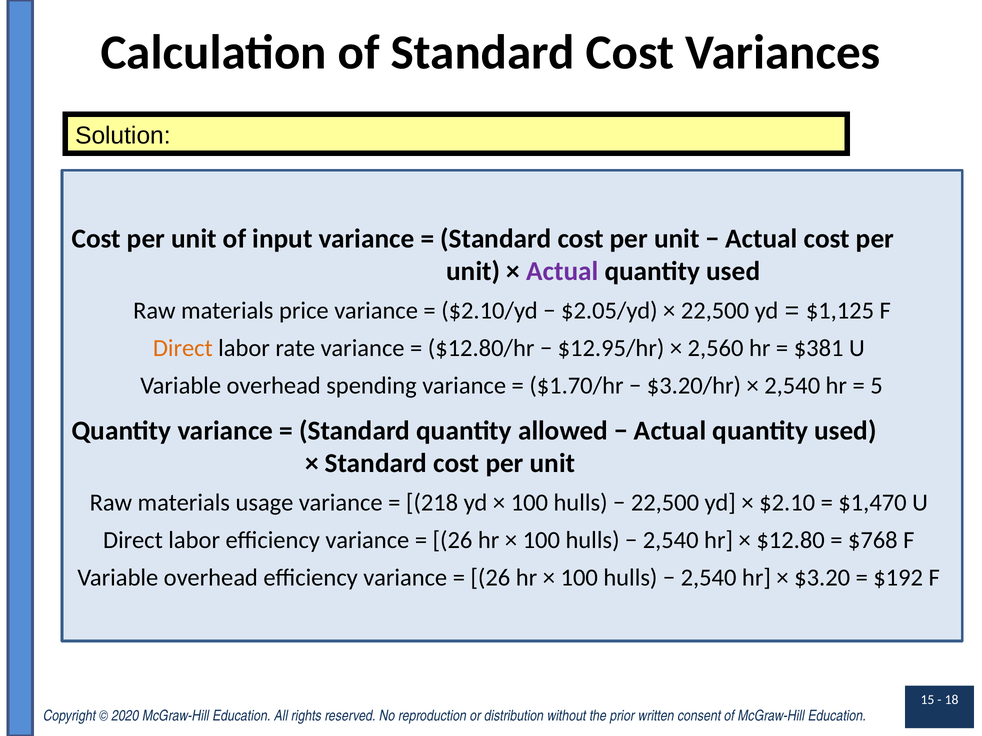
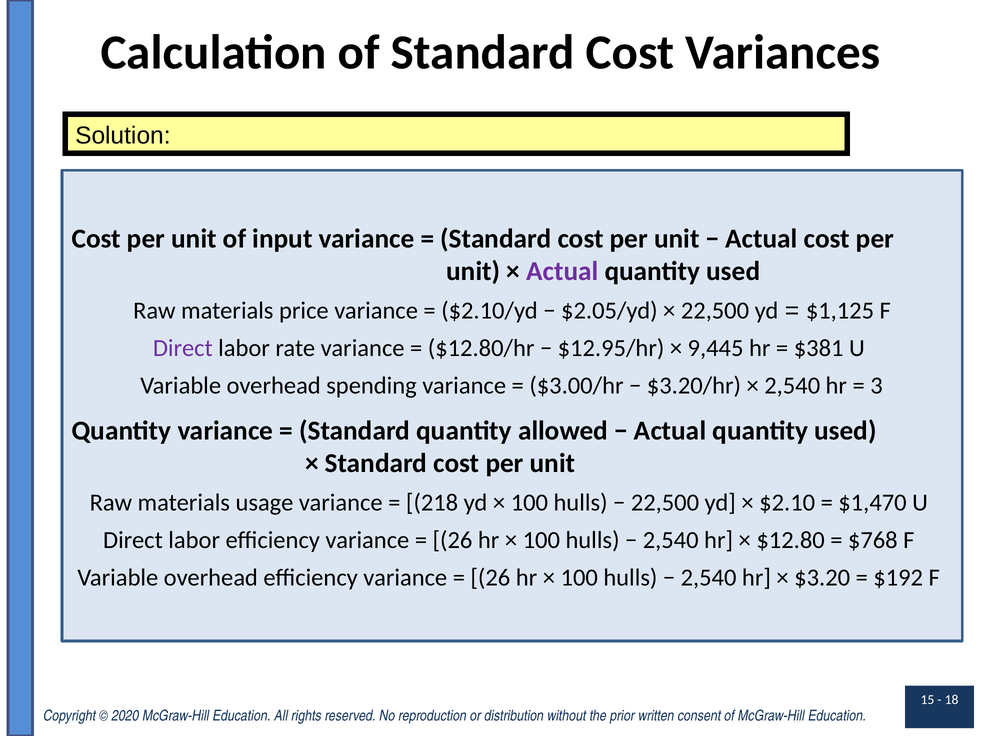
Direct colour: orange -> purple (183, 348)
2,560: 2,560 -> 9,445 (716, 348)
$1.70/hr: $1.70/hr -> $3.00/hr (576, 386)
5: 5 -> 3 (877, 386)
